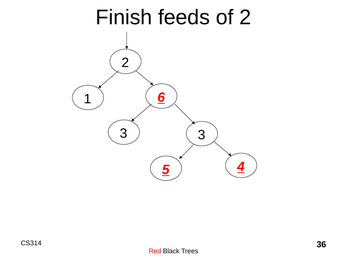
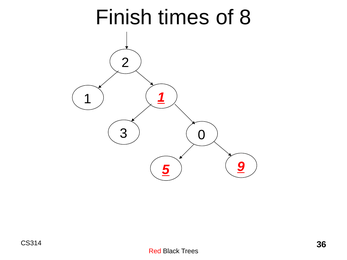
feeds: feeds -> times (184, 17)
of 2: 2 -> 8 (245, 17)
1 6: 6 -> 1 (161, 97)
3 3: 3 -> 0 (202, 135)
4: 4 -> 9 (241, 167)
